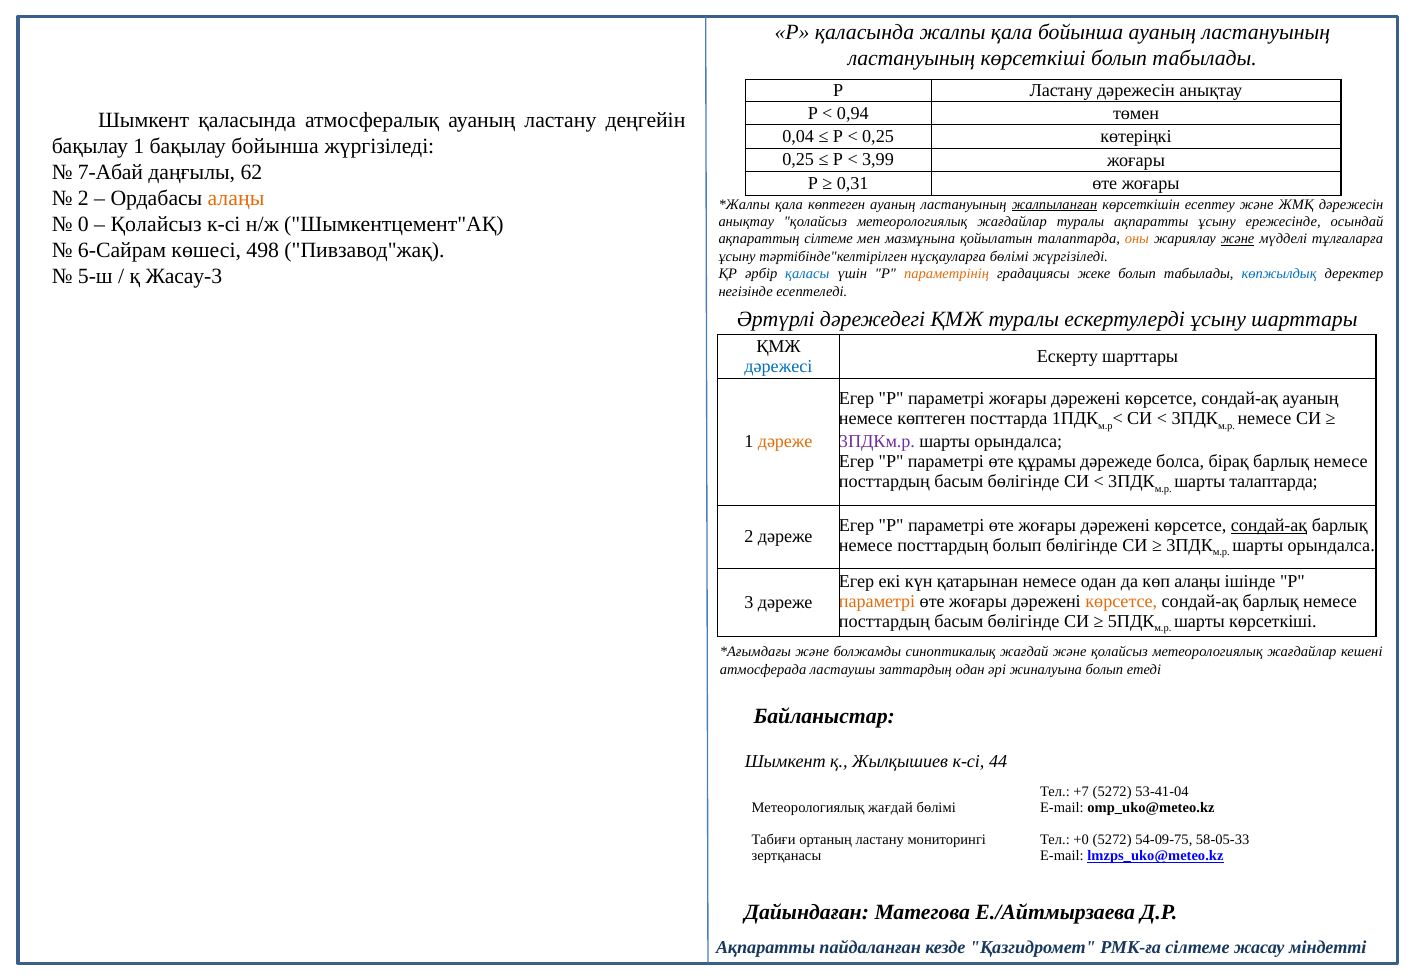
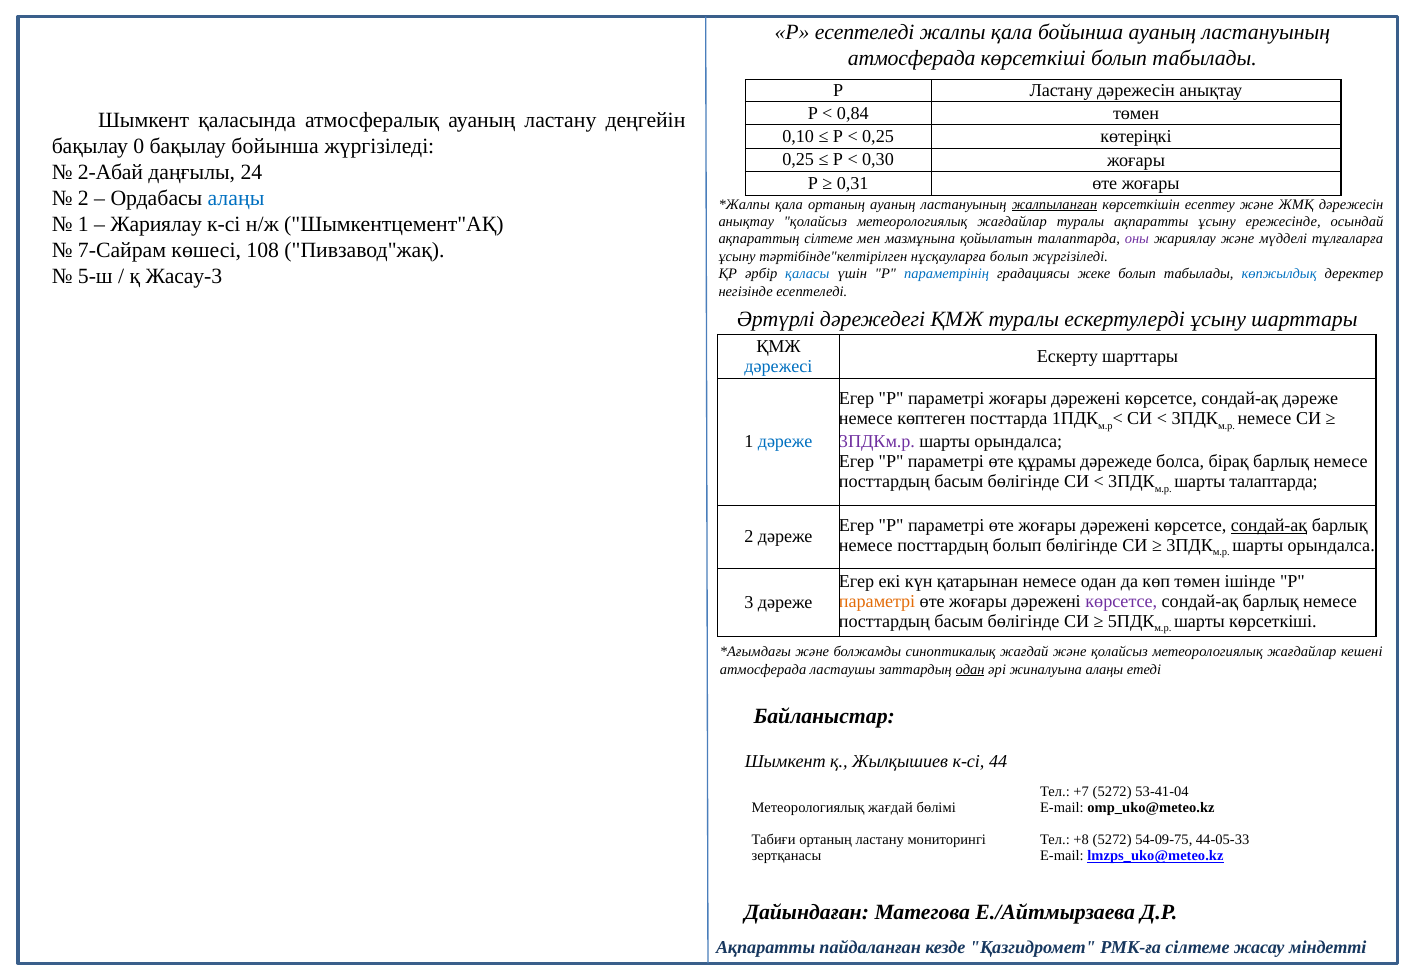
Р қаласында: қаласында -> есептеледі (865, 32)
ластануының: ластануының -> атмосферада (912, 58)
0,94: 0,94 -> 0,84 (853, 113)
0,04: 0,04 -> 0,10 (798, 136)
бақылау 1: 1 -> 0 (139, 146)
3,99: 3,99 -> 0,30 (878, 160)
7-Абай: 7-Абай -> 2-Абай (110, 172)
62: 62 -> 24 (251, 172)
алаңы colour: orange -> blue (236, 198)
қала көптеген: көптеген -> ортаның (837, 204)
0: 0 -> 1 (83, 225)
Қолайсыз: Қолайсыз -> Жариялау (156, 225)
оны colour: orange -> purple (1137, 239)
және underline: present -> none (1238, 239)
6-Сайрам: 6-Сайрам -> 7-Сайрам (122, 251)
498: 498 -> 108 (263, 251)
нұсқауларға бөлімі: бөлімі -> болып (1009, 257)
параметрінің colour: orange -> blue (947, 274)
сондай-ақ ауаның: ауаның -> дәреже (1310, 399)
дәреже colour: orange -> blue (785, 442)
көп алаңы: алаңы -> төмен (1197, 581)
көрсетсе colour: orange -> purple (1121, 601)
одан underline: none -> present (970, 670)
жиналуына болып: болып -> алаңы (1104, 670)
+0: +0 -> +8 (1081, 840)
58-05-33: 58-05-33 -> 44-05-33 (1223, 840)
